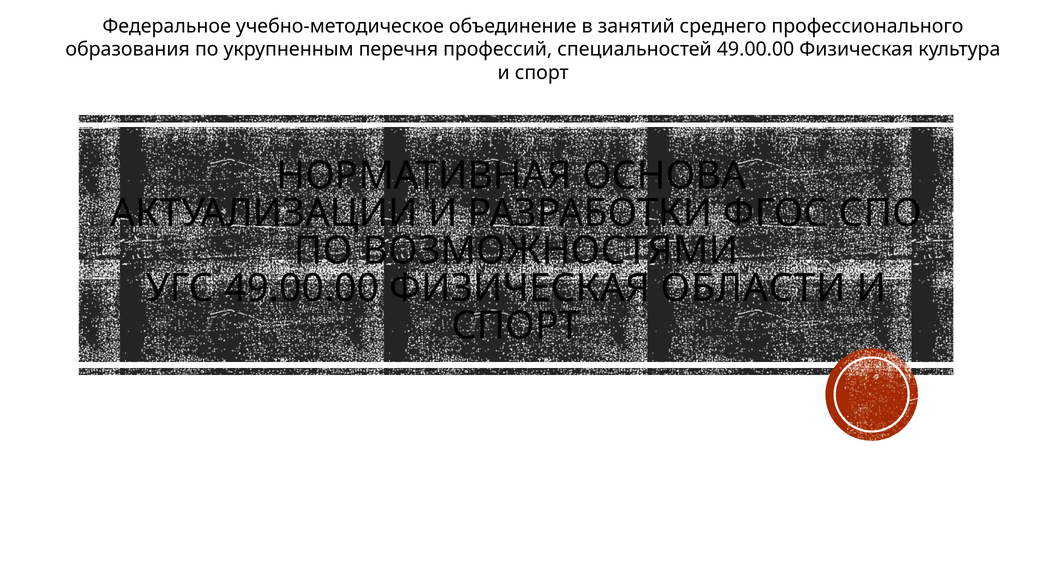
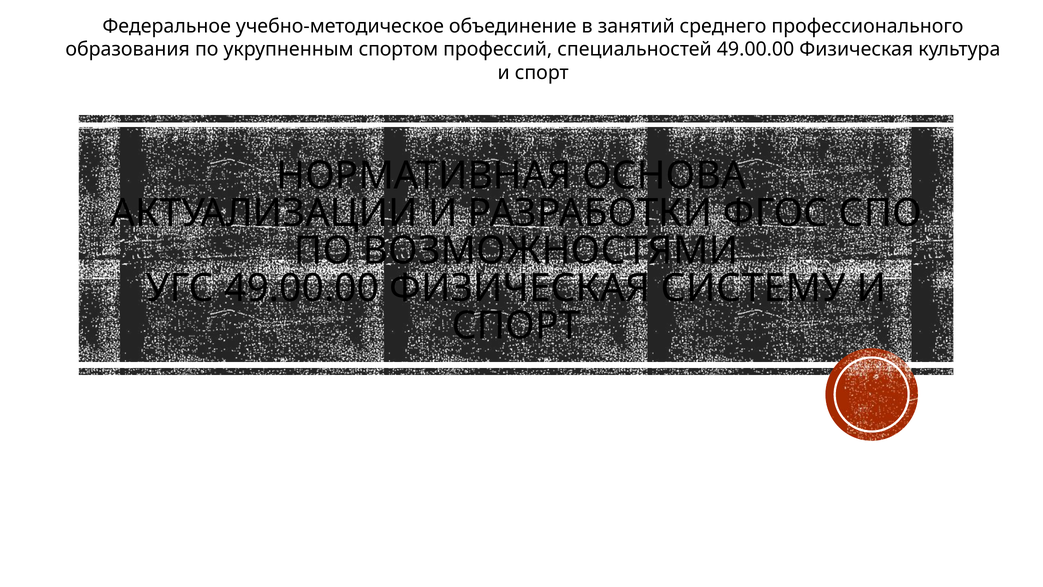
перечня: перечня -> спортом (398, 50)
ОБЛАСТИ: ОБЛАСТИ -> СИСТЕМУ (753, 288)
